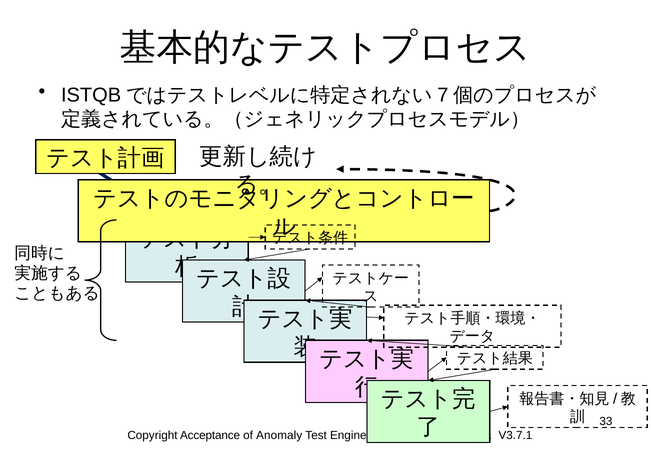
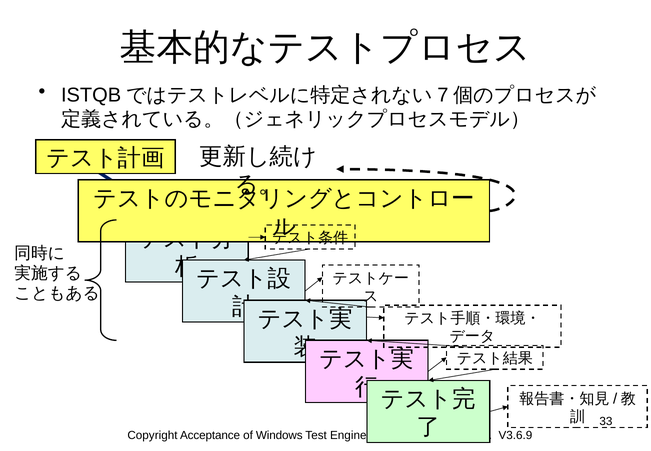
Anomaly: Anomaly -> Windows (279, 435)
V3.7.1: V3.7.1 -> V3.6.9 (515, 435)
